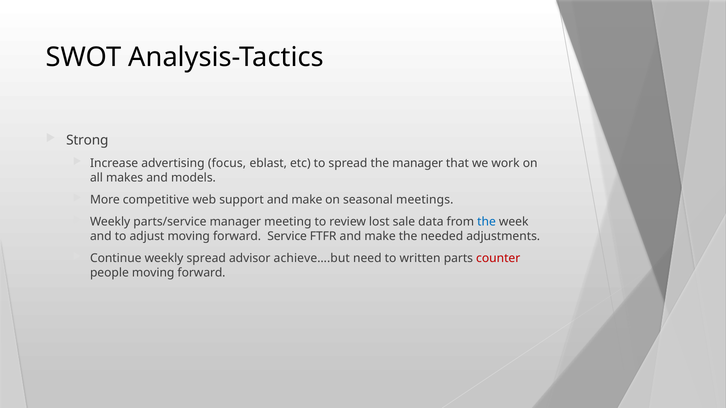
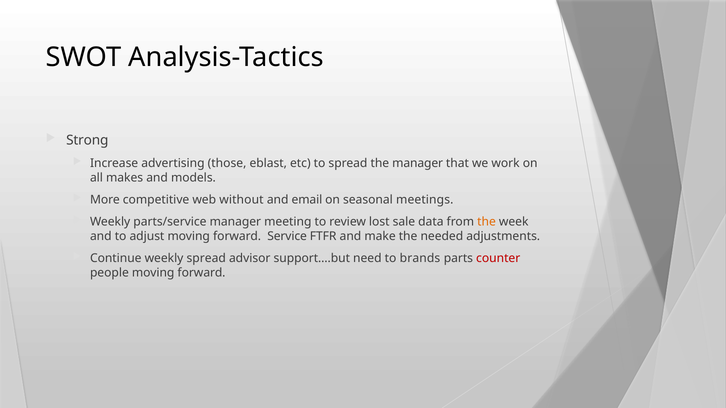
focus: focus -> those (227, 163)
support: support -> without (241, 200)
make: make -> email (307, 200)
the colour: blue -> orange (487, 222)
achieve….but: achieve….but -> support….but (312, 259)
written: written -> brands (420, 259)
